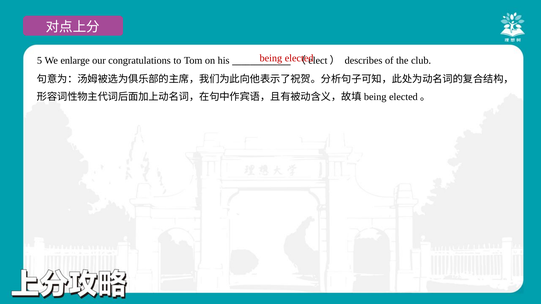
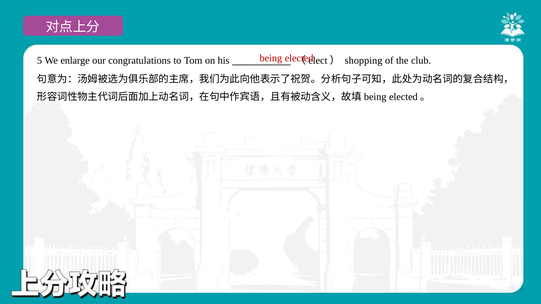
describes: describes -> shopping (364, 61)
